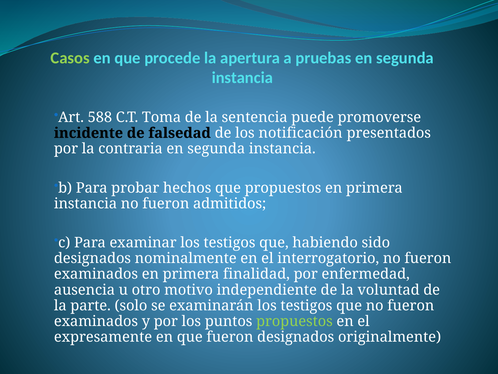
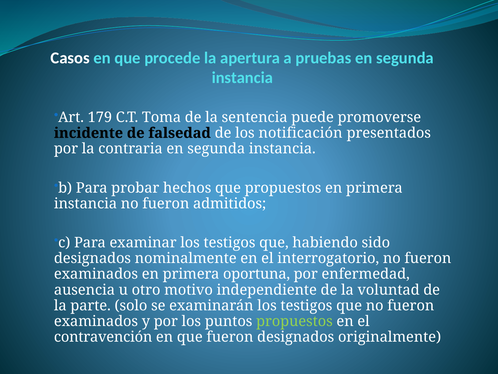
Casos colour: light green -> white (70, 58)
588: 588 -> 179 (100, 117)
finalidad: finalidad -> oportuna (257, 274)
expresamente: expresamente -> contravención (103, 337)
